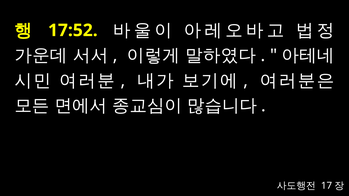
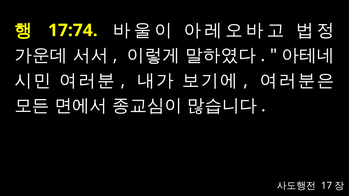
17:52: 17:52 -> 17:74 (73, 30)
